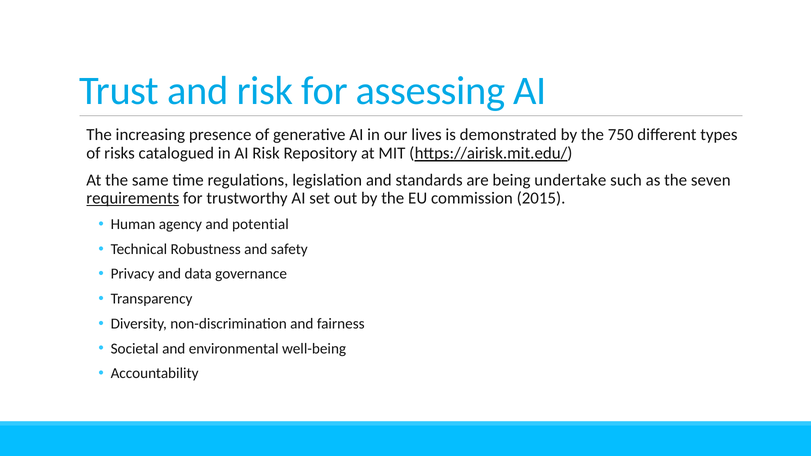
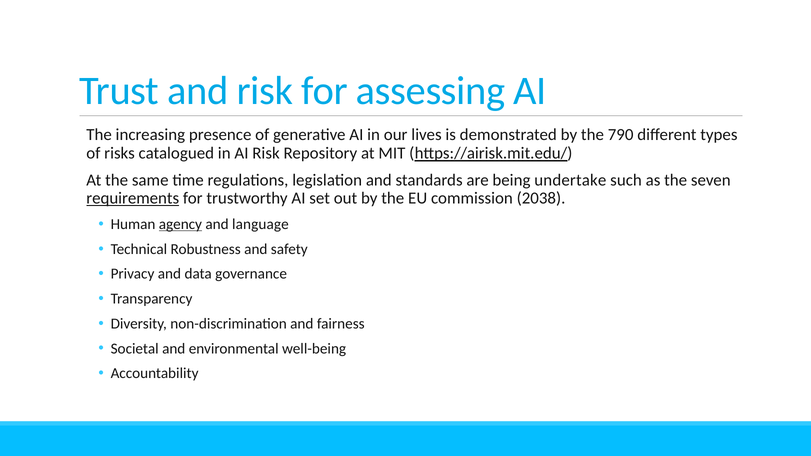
750: 750 -> 790 (621, 135)
2015: 2015 -> 2038 (541, 198)
agency underline: none -> present (180, 224)
potential: potential -> language (260, 224)
